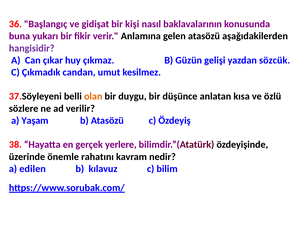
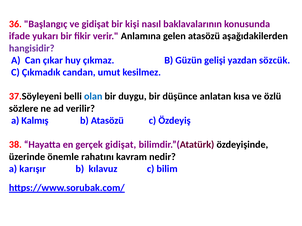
buna: buna -> ifade (19, 36)
olan colour: orange -> blue (93, 97)
Yaşam: Yaşam -> Kalmış (35, 121)
gerçek yerlere: yerlere -> gidişat (121, 145)
edilen: edilen -> karışır (33, 169)
